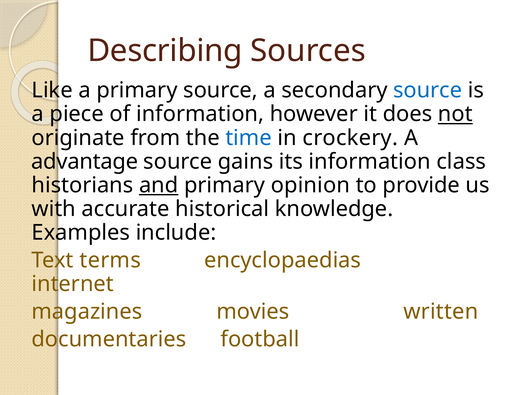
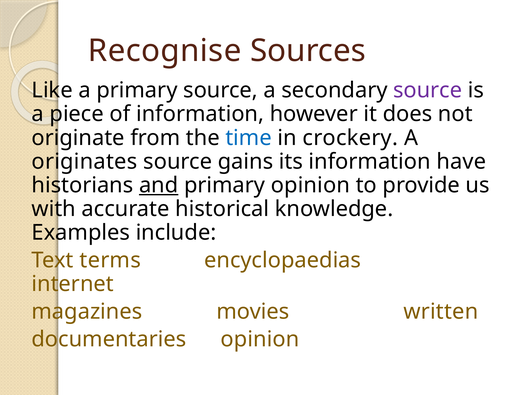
Describing: Describing -> Recognise (165, 51)
source colour: blue -> purple (428, 90)
not underline: present -> none (455, 114)
advantage: advantage -> originates (84, 161)
class: class -> have (461, 161)
documentaries football: football -> opinion (260, 339)
